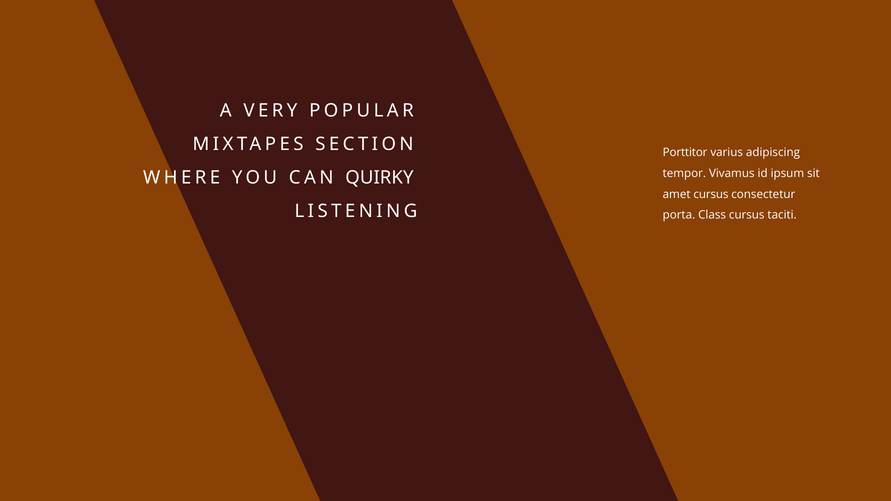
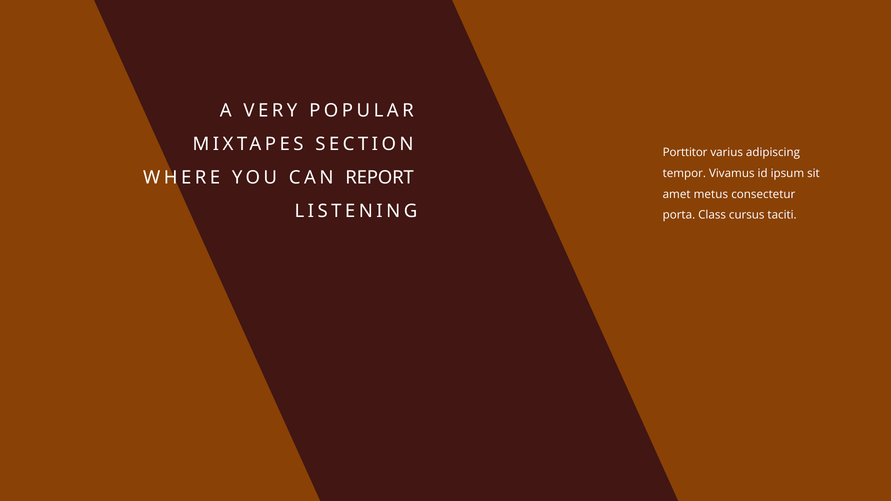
QUIRKY: QUIRKY -> REPORT (380, 178)
amet cursus: cursus -> metus (711, 194)
